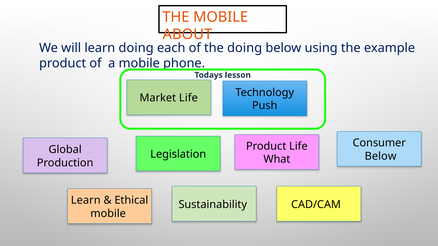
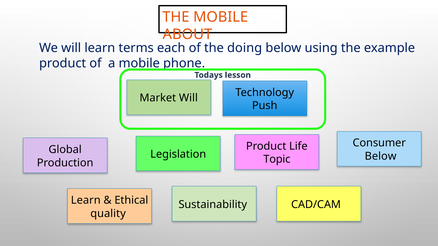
learn doing: doing -> terms (136, 48)
Market Life: Life -> Will (188, 98)
What: What -> Topic (277, 159)
mobile: mobile -> quality (108, 214)
